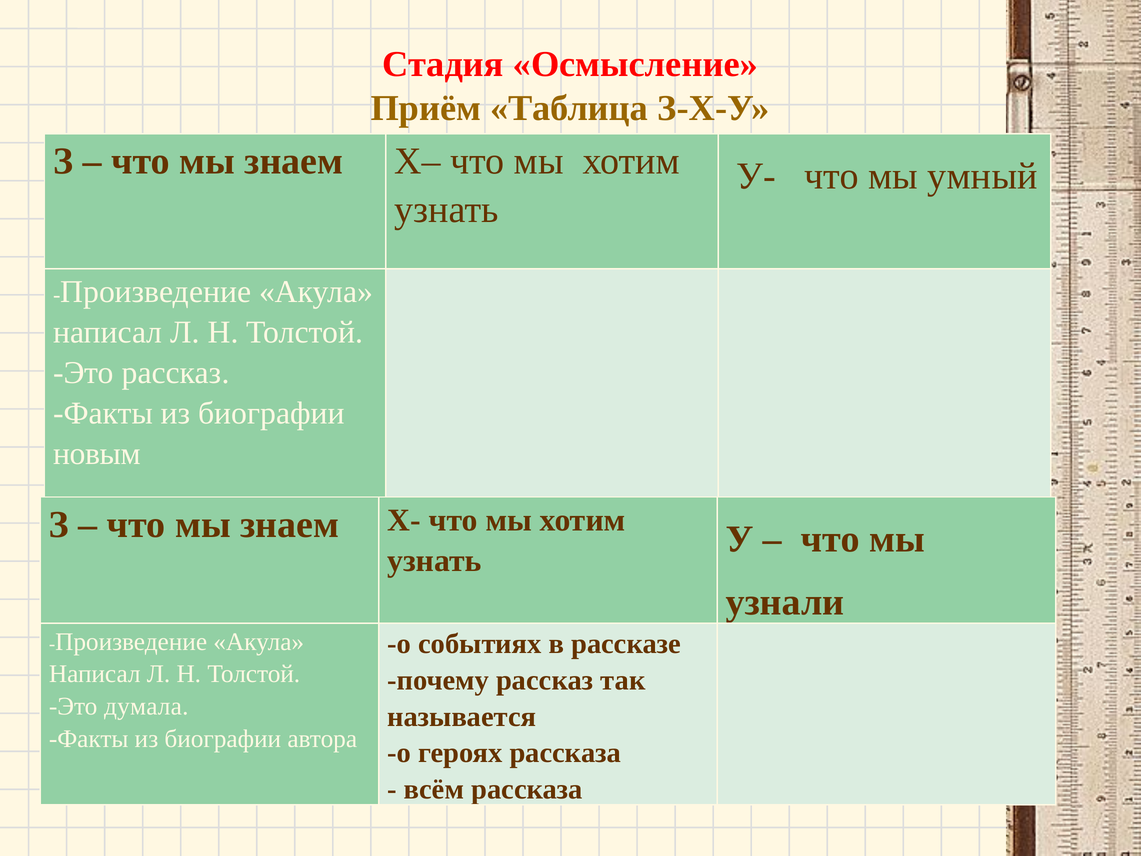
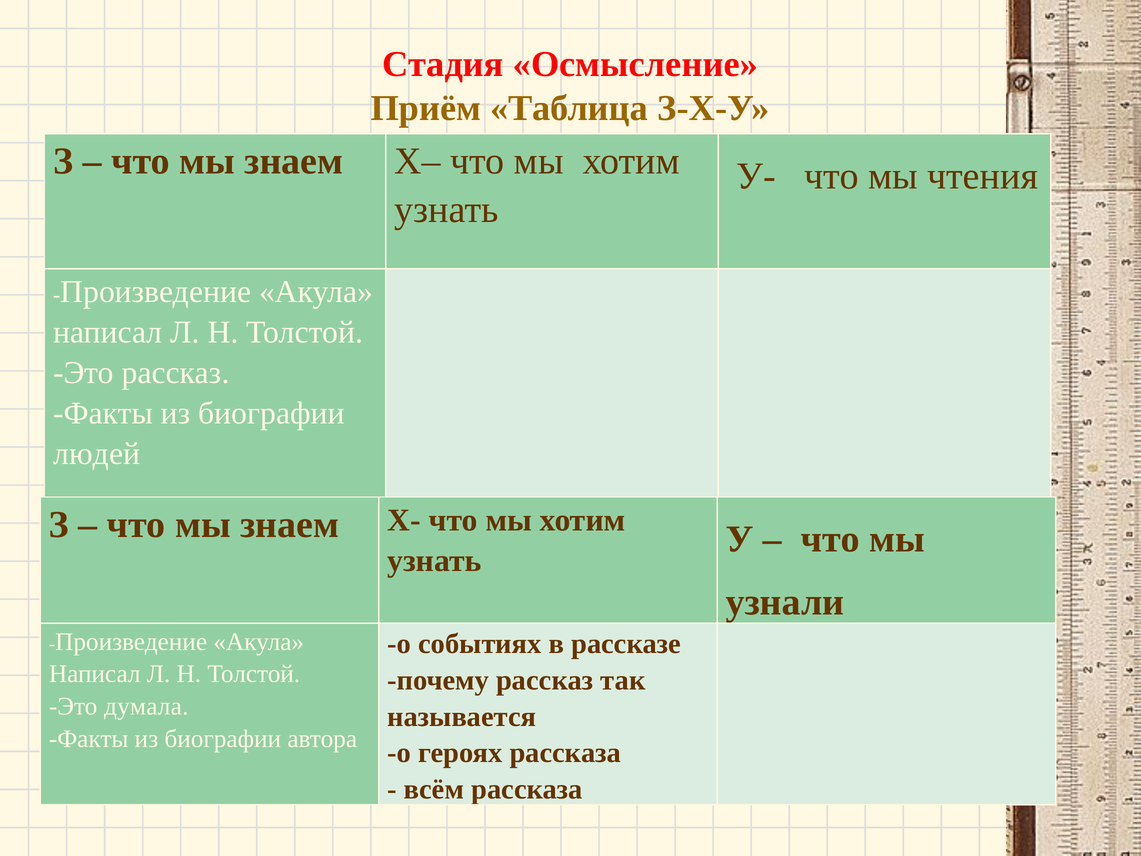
умный: умный -> чтения (983, 176)
новым: новым -> людей (97, 453)
